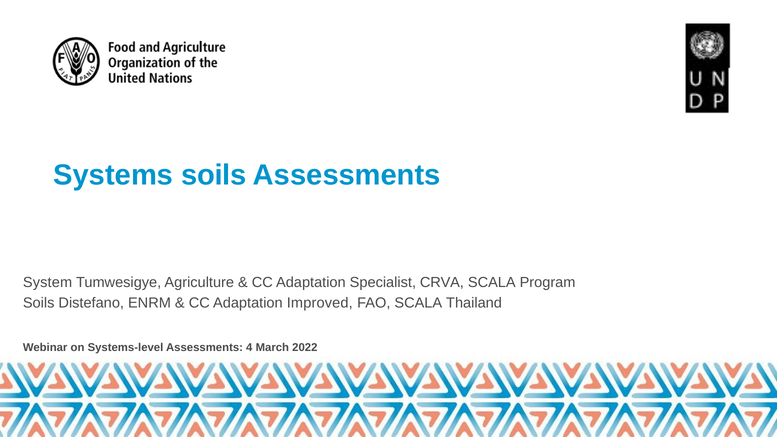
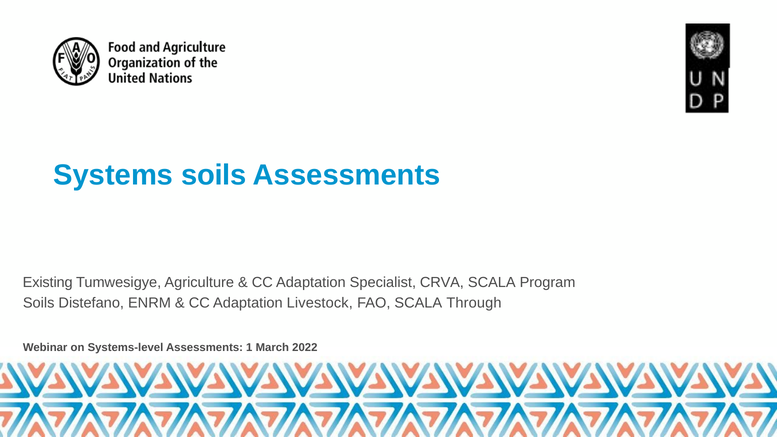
System: System -> Existing (48, 282)
Improved: Improved -> Livestock (320, 303)
Thailand: Thailand -> Through (474, 303)
4: 4 -> 1 (249, 347)
